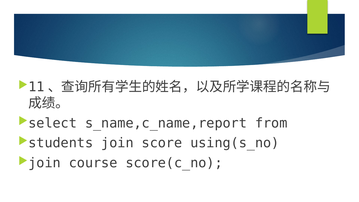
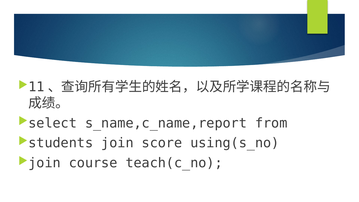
score(c_no: score(c_no -> teach(c_no (174, 163)
